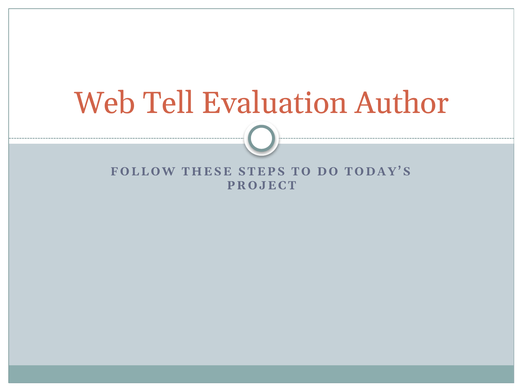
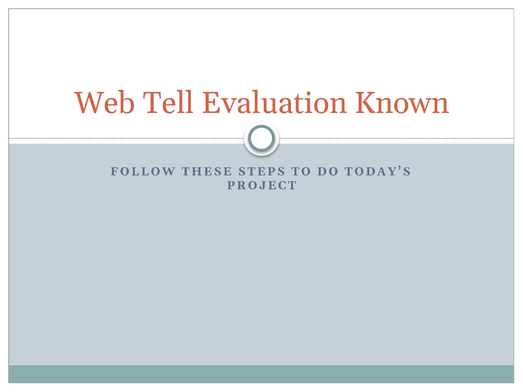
Author: Author -> Known (402, 103)
